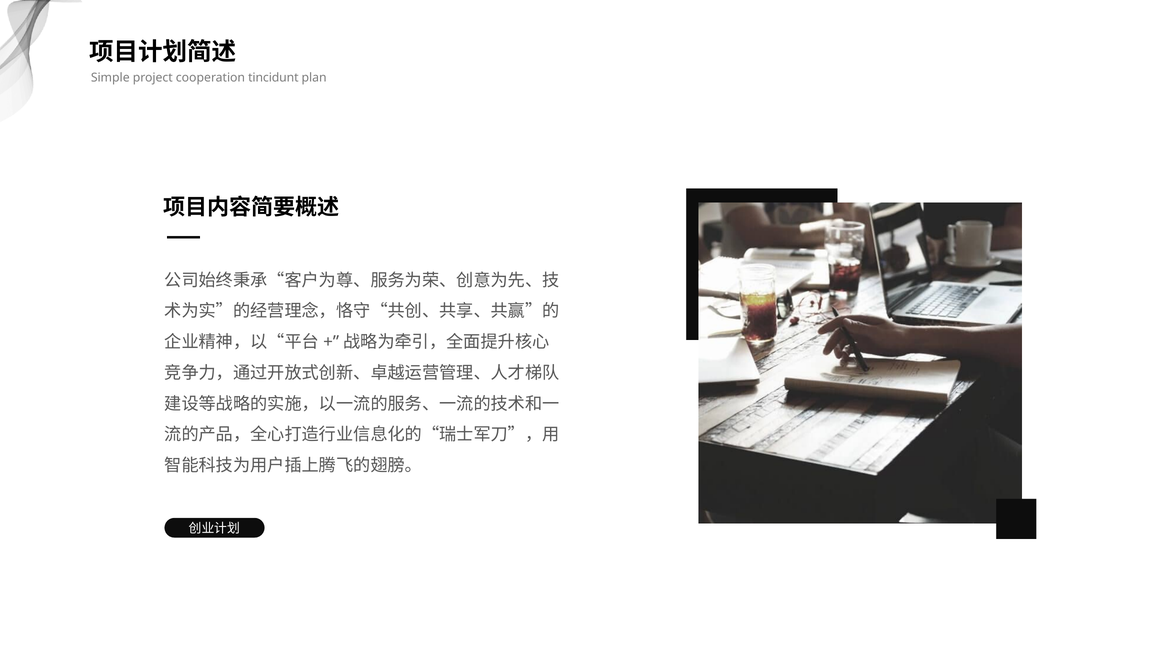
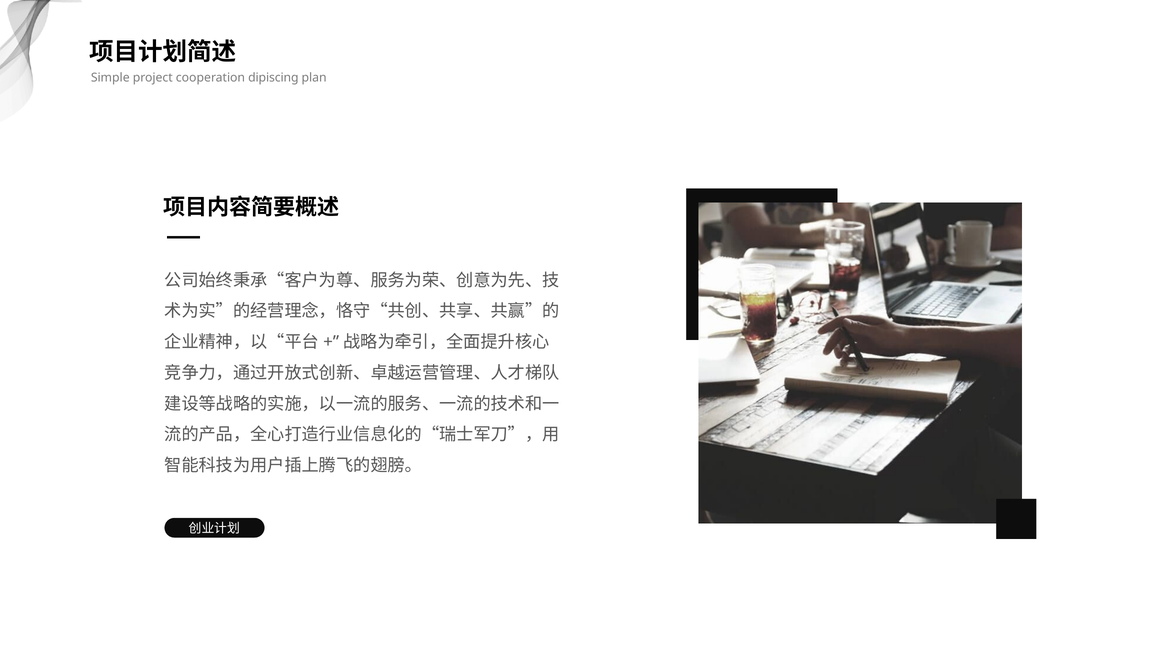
tincidunt: tincidunt -> dipiscing (273, 77)
